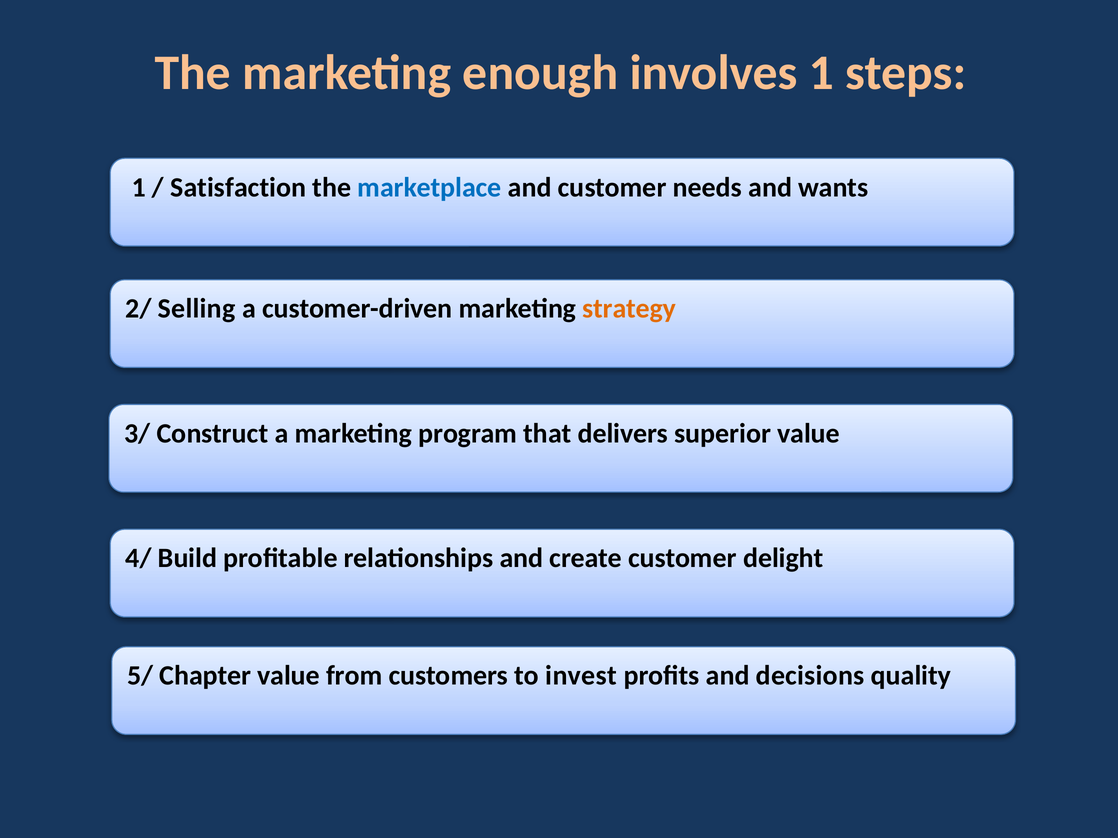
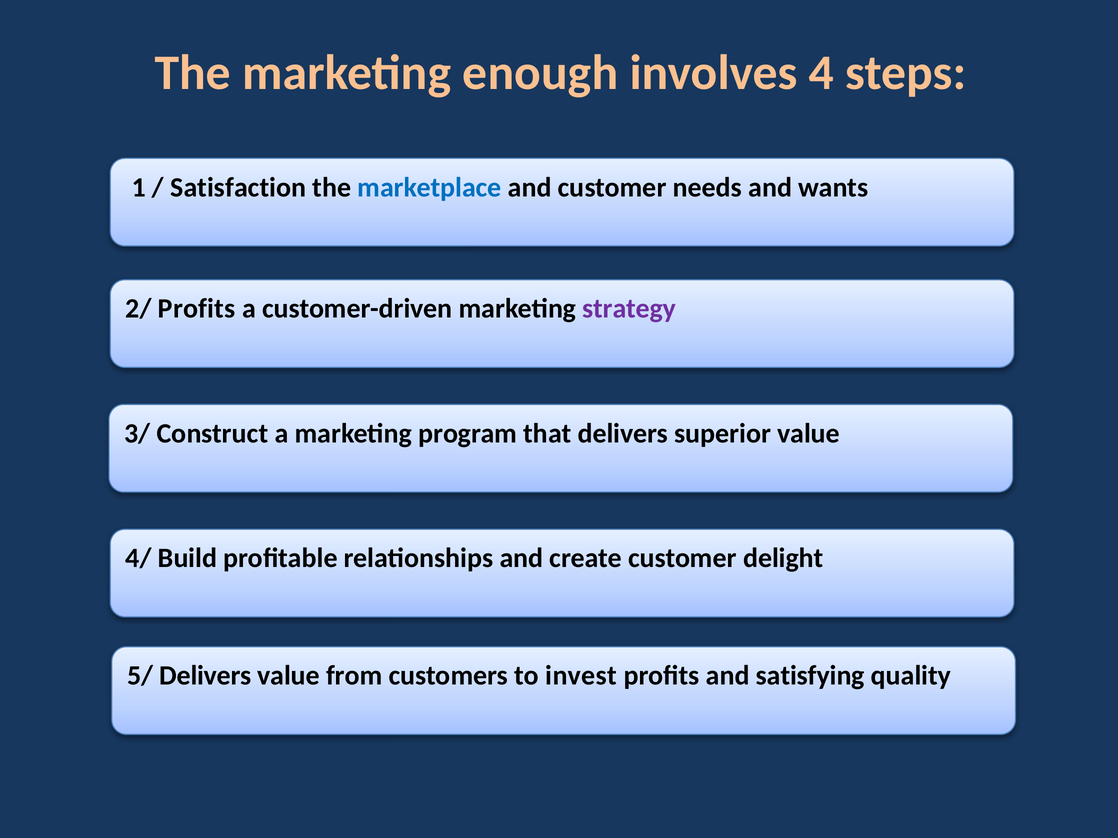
involves 1: 1 -> 4 (822, 73)
2/ Selling: Selling -> Profits (197, 309)
strategy colour: orange -> purple (629, 309)
5/ Chapter: Chapter -> Delivers (205, 676)
decisions: decisions -> satisfying (810, 676)
